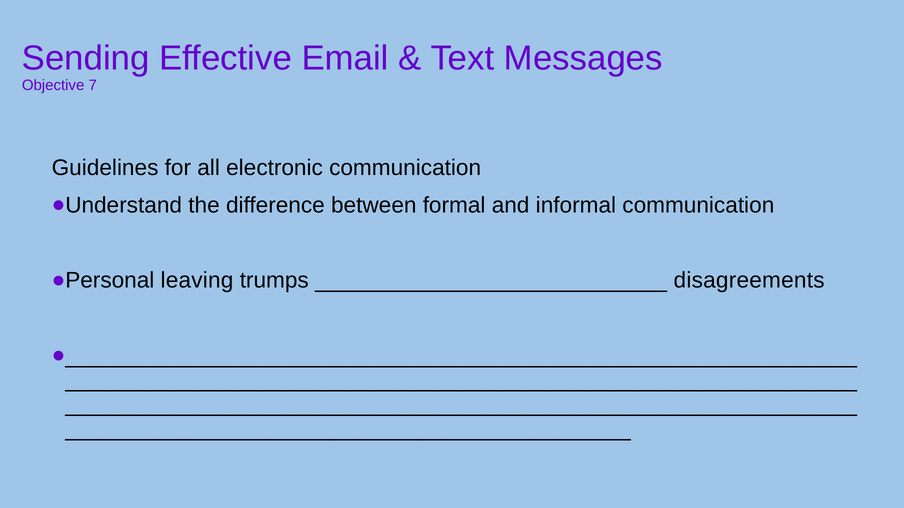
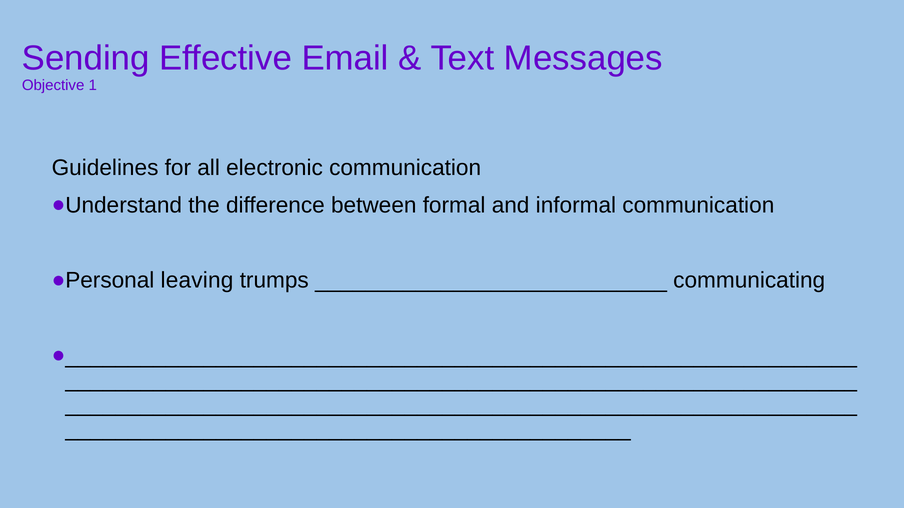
7: 7 -> 1 (93, 85)
disagreements: disagreements -> communicating (749, 281)
